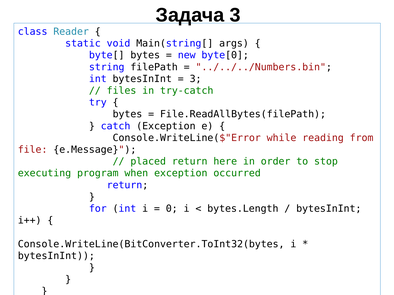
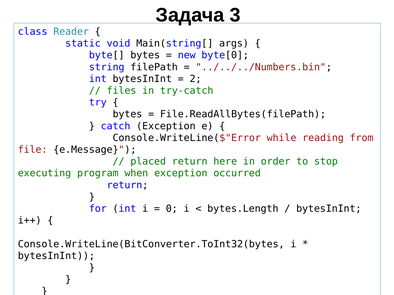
3: 3 -> 2 (196, 79)
